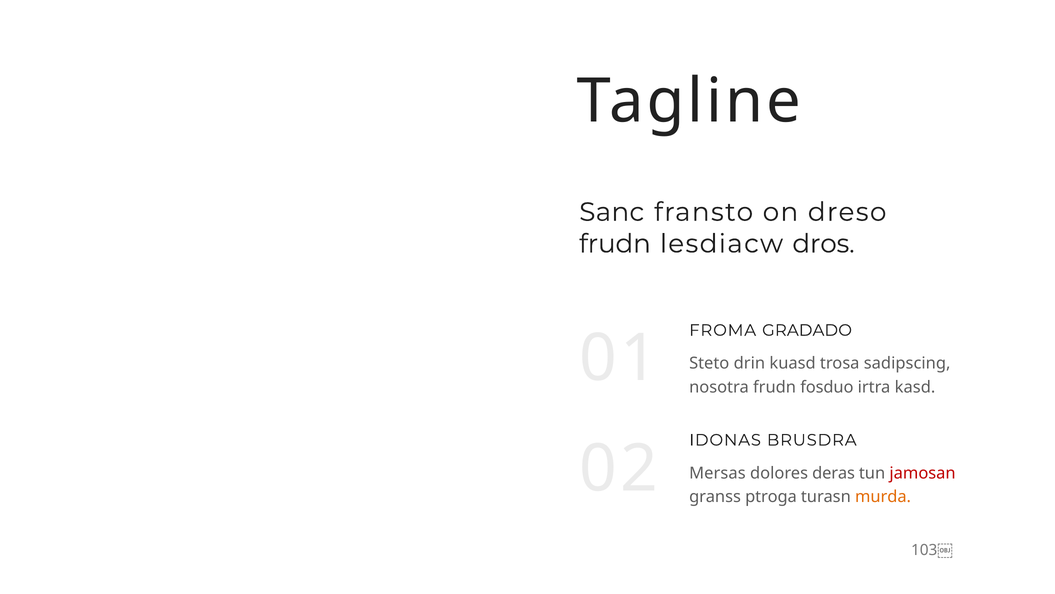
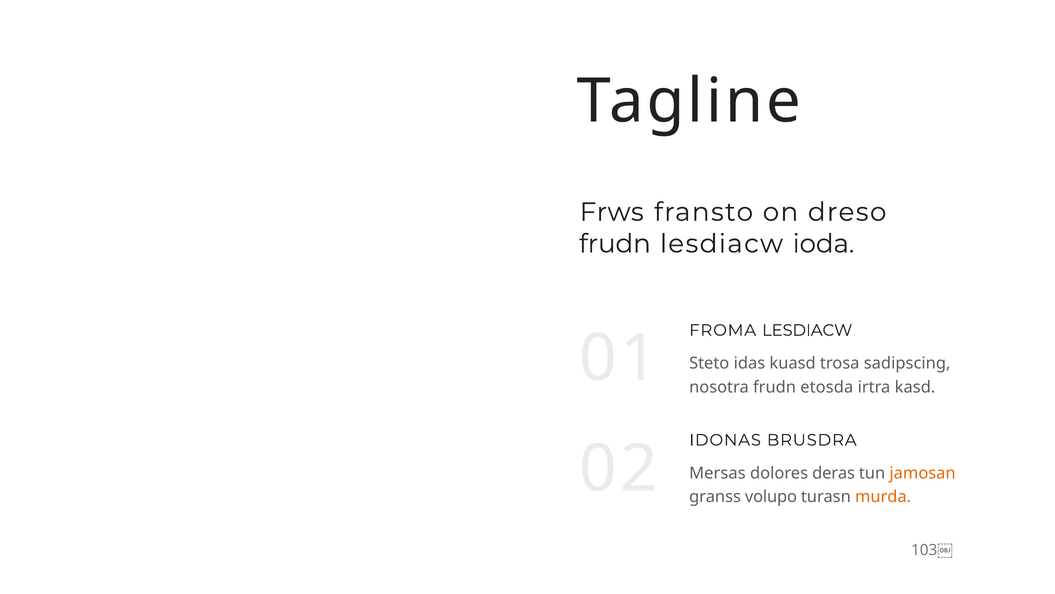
Sanc: Sanc -> Frws (612, 212)
dros: dros -> ioda (823, 244)
FROMA GRADADO: GRADADO -> LESDIACW (807, 330)
drin: drin -> idas (749, 363)
fosduo: fosduo -> etosda (827, 387)
jamosan colour: red -> orange (923, 473)
ptroga: ptroga -> volupo (771, 496)
